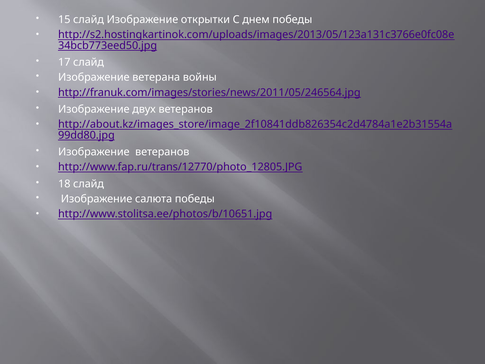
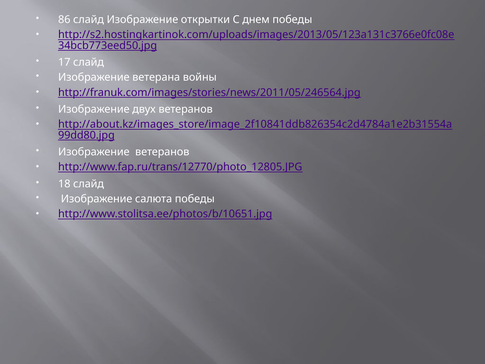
15: 15 -> 86 (64, 20)
